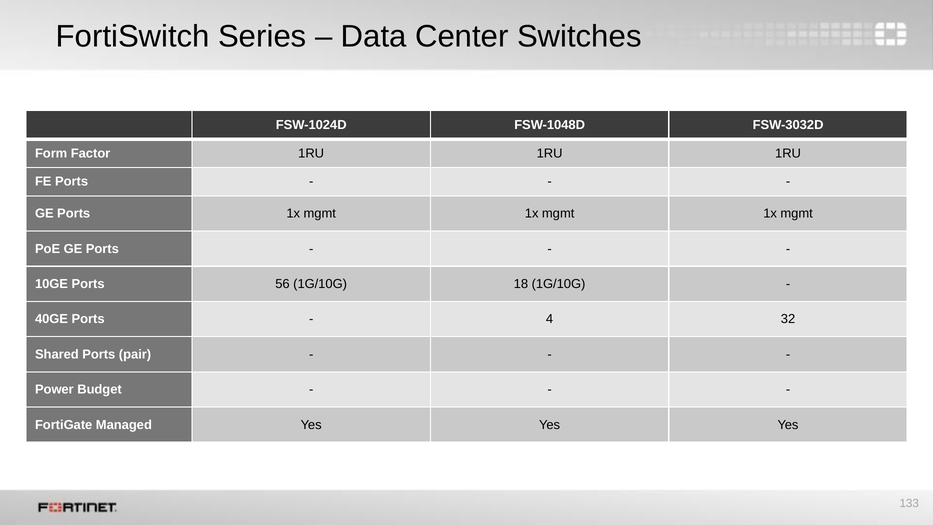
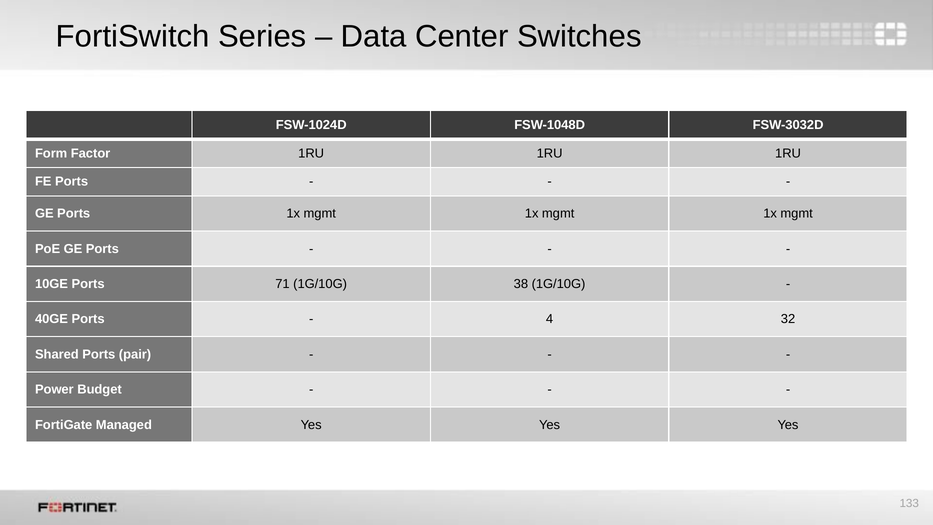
56: 56 -> 71 (283, 284)
18: 18 -> 38 (521, 284)
